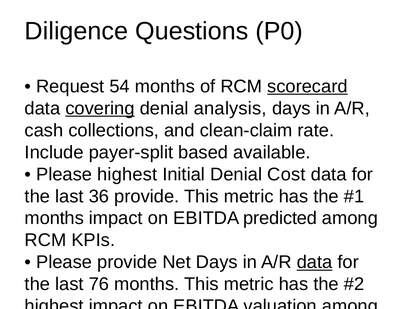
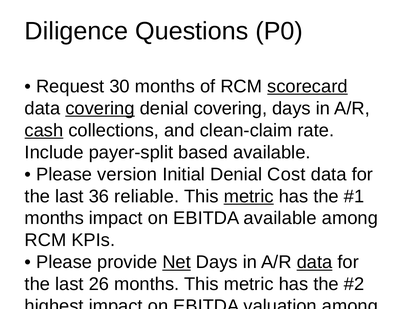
54: 54 -> 30 (120, 86)
denial analysis: analysis -> covering (230, 108)
cash underline: none -> present (44, 130)
Please highest: highest -> version (127, 174)
36 provide: provide -> reliable (147, 196)
metric underline: none -> present (249, 196)
EBITDA predicted: predicted -> available (280, 218)
Net underline: none -> present (177, 262)
76: 76 -> 26 (99, 284)
